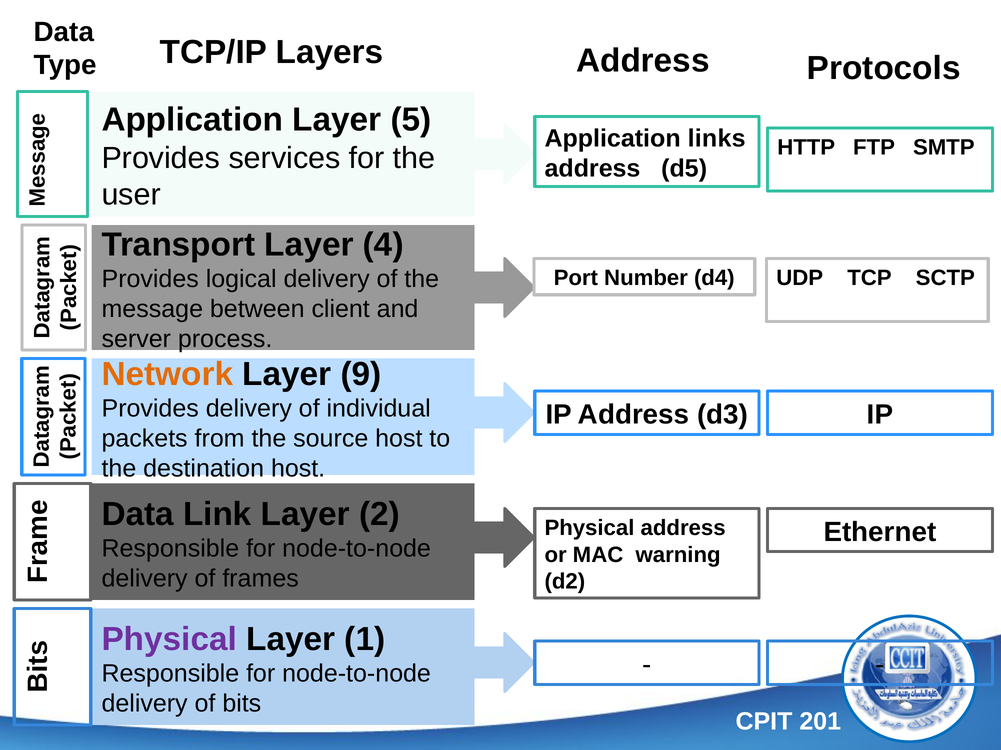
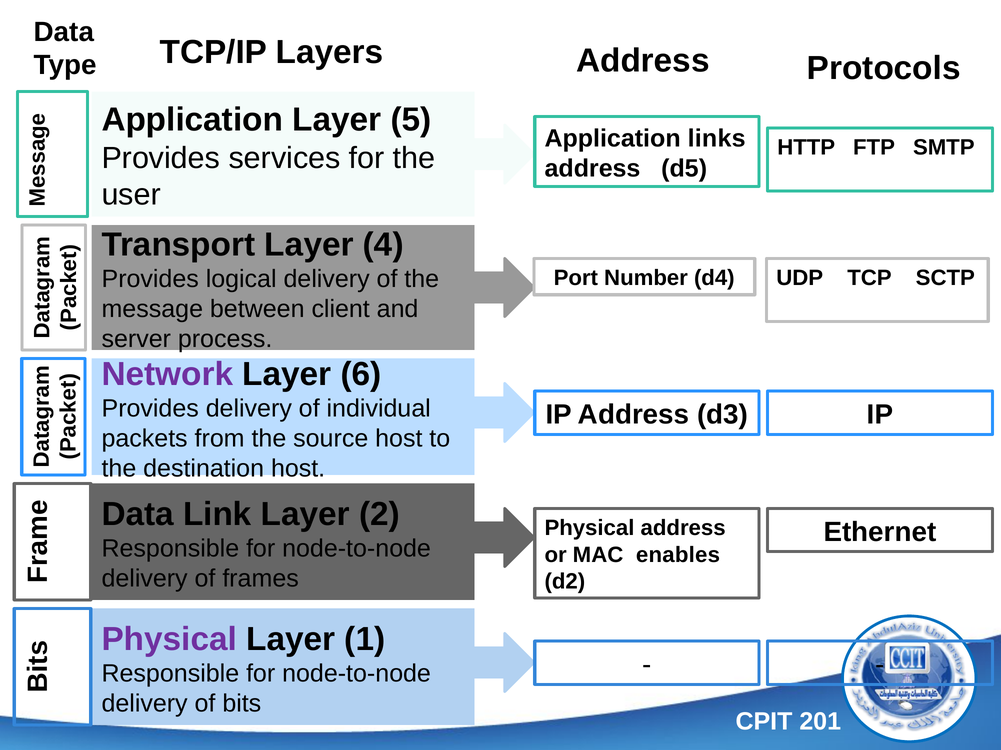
Network colour: orange -> purple (167, 374)
9: 9 -> 6 (361, 374)
warning: warning -> enables (678, 555)
